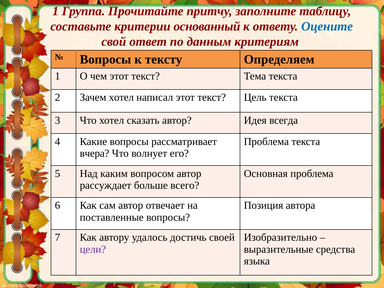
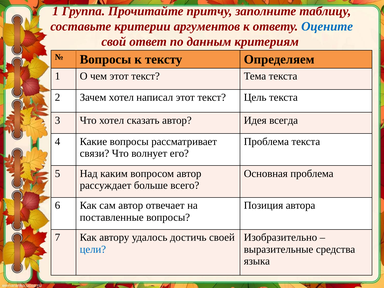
основанный: основанный -> аргументов (207, 26)
вчера: вчера -> связи (94, 153)
цели colour: purple -> blue (93, 249)
